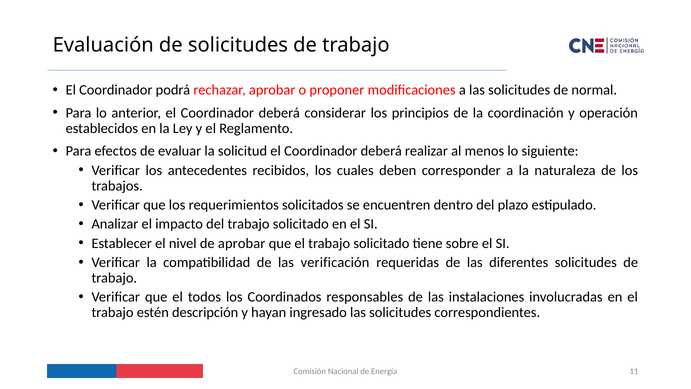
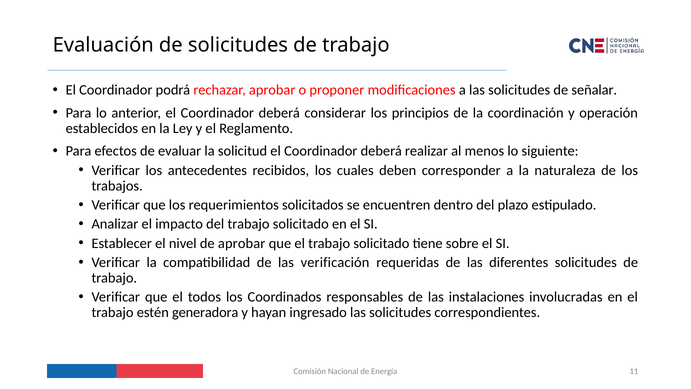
normal: normal -> señalar (594, 90)
descripción: descripción -> generadora (205, 312)
